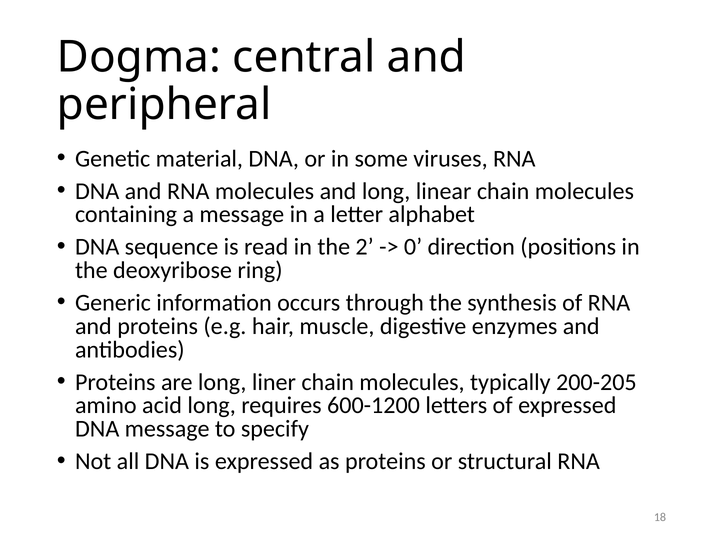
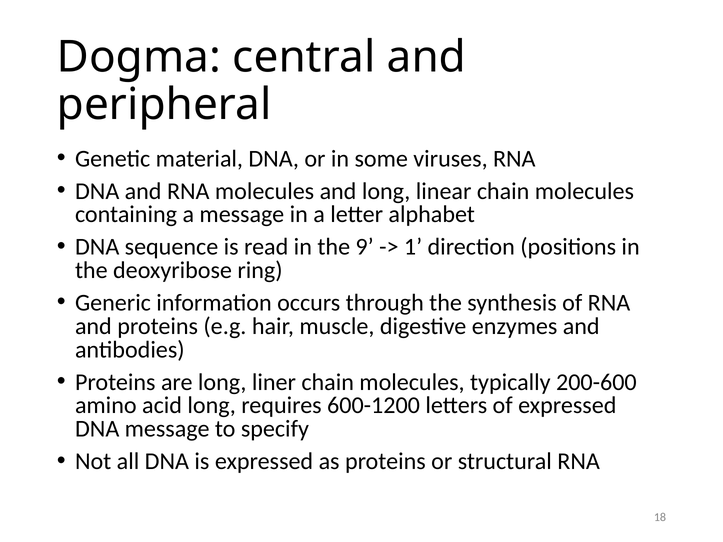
2: 2 -> 9 (365, 247)
0: 0 -> 1 (413, 247)
200-205: 200-205 -> 200-600 (596, 382)
